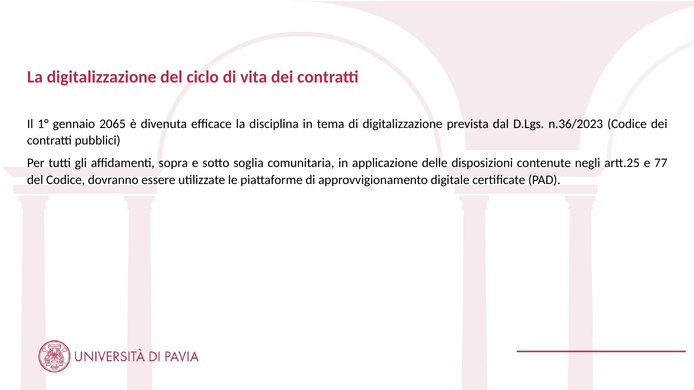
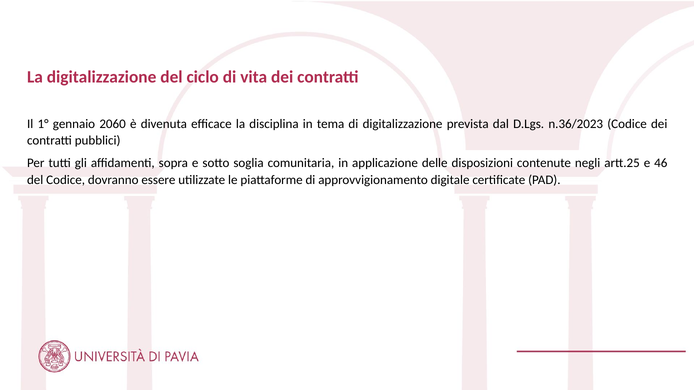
2065: 2065 -> 2060 (113, 124)
77: 77 -> 46 (661, 163)
